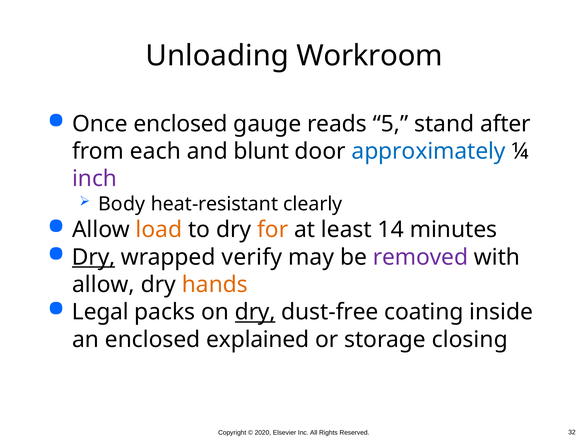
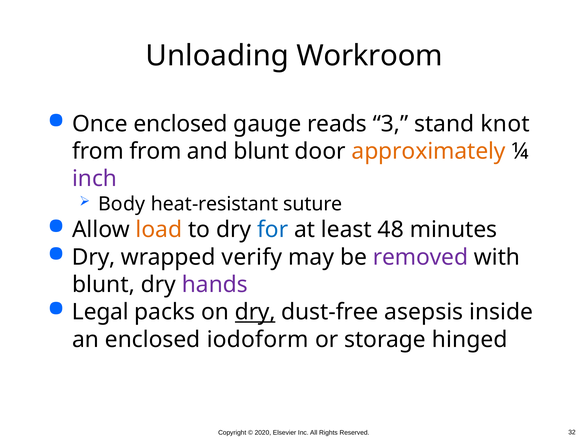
5: 5 -> 3 (390, 124)
after: after -> knot (505, 124)
from each: each -> from (156, 151)
approximately colour: blue -> orange (429, 151)
clearly: clearly -> suture (313, 204)
for colour: orange -> blue (273, 230)
14: 14 -> 48 (391, 230)
Dry underline: present -> none (94, 257)
allow: allow -> blunt (103, 285)
hands colour: orange -> purple (215, 285)
coating: coating -> asepsis (424, 312)
explained: explained -> iodoform (258, 340)
closing: closing -> hinged (470, 340)
